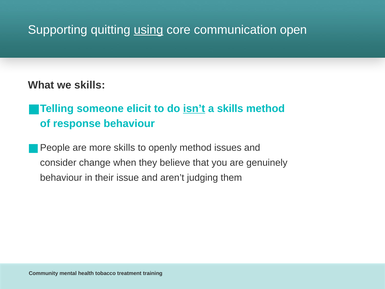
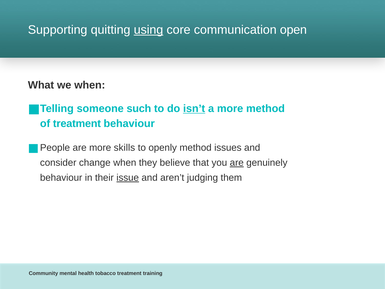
we skills: skills -> when (90, 85)
elicit: elicit -> such (139, 109)
a skills: skills -> more (230, 109)
of response: response -> treatment (77, 124)
are underline: none -> present (237, 163)
issue underline: none -> present (128, 178)
